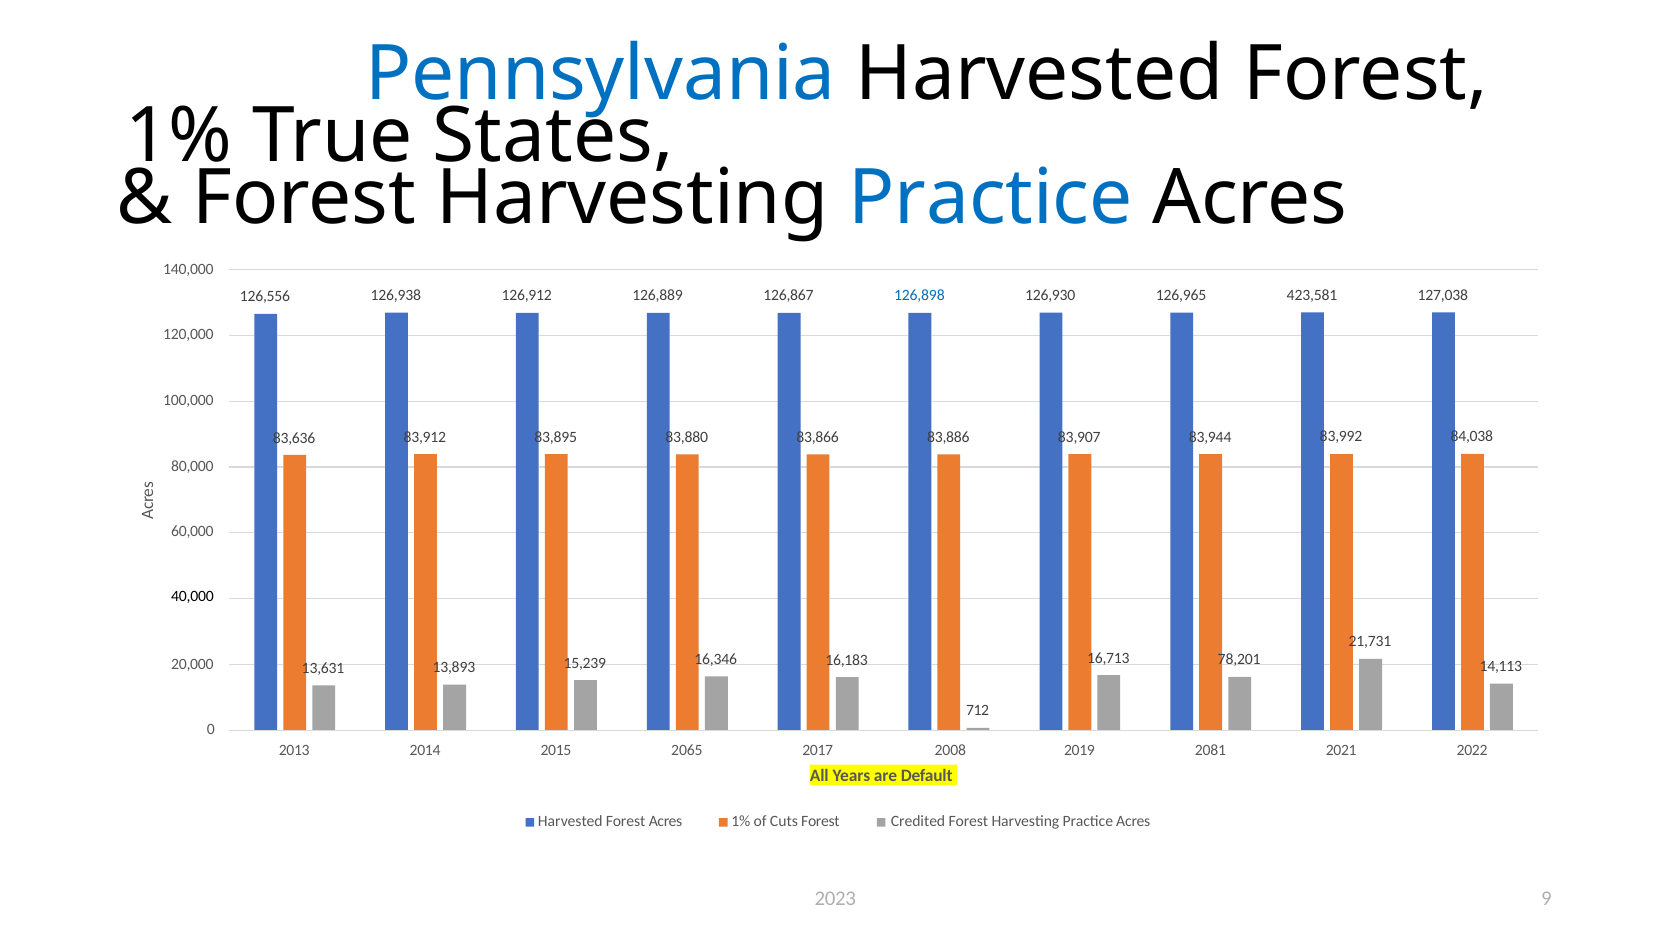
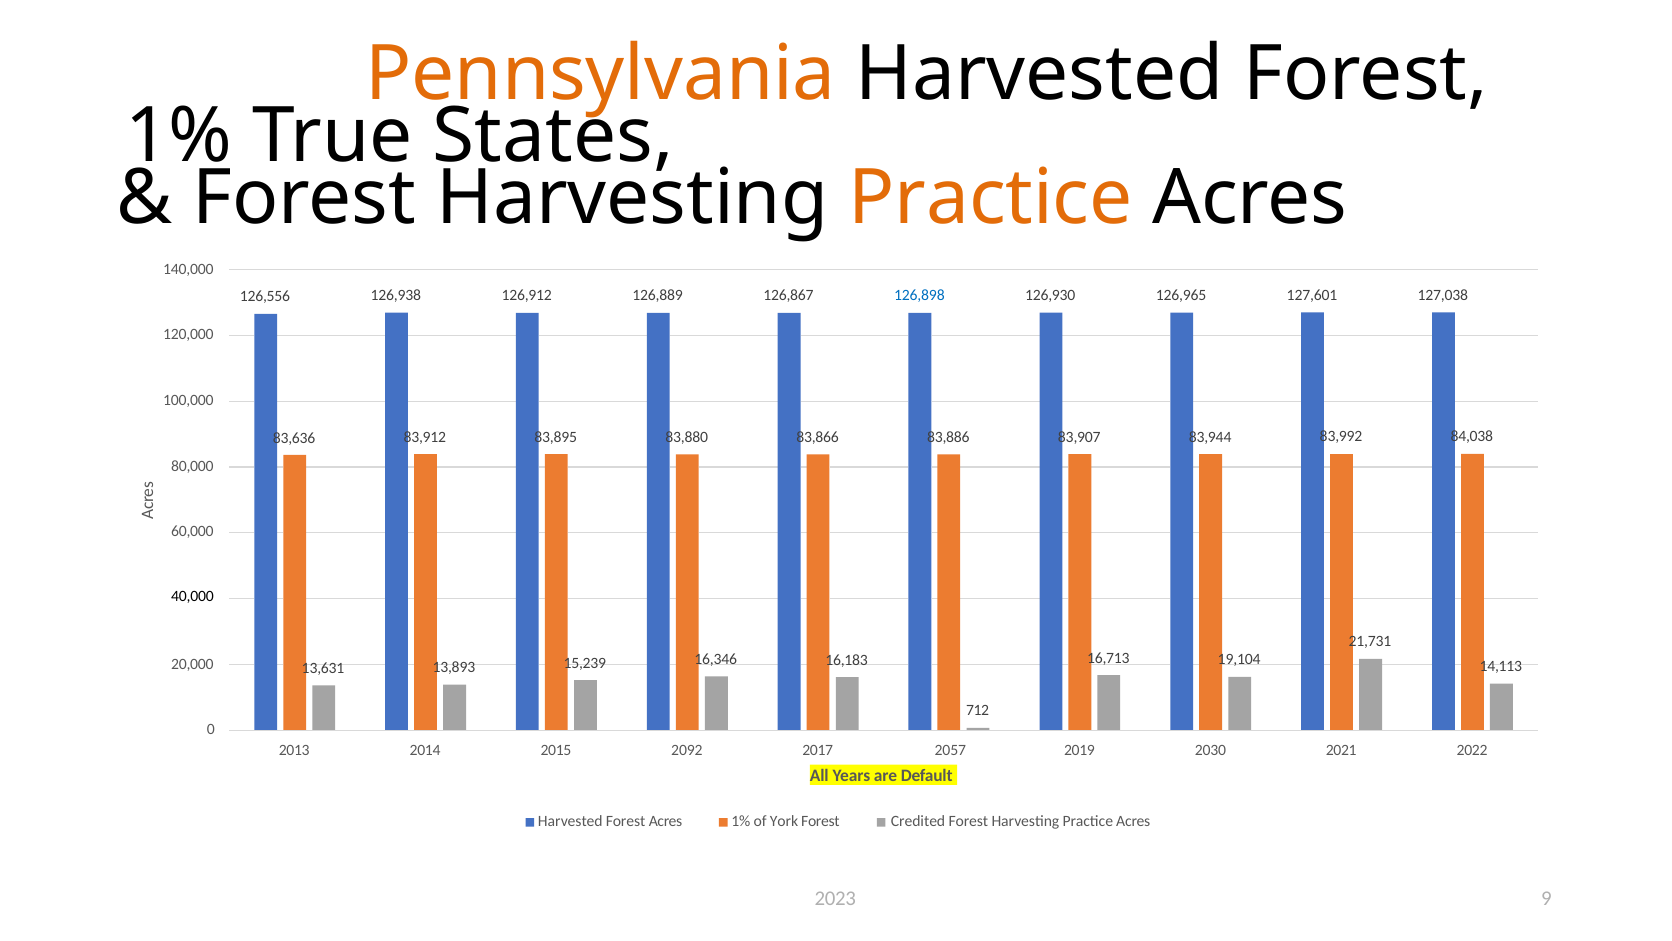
Pennsylvania colour: blue -> orange (601, 74)
Practice colour: blue -> orange (991, 198)
423,581: 423,581 -> 127,601 (1312, 295)
78,201: 78,201 -> 19,104 (1239, 659)
2065: 2065 -> 2092 (687, 750)
2008: 2008 -> 2057 (950, 750)
2081: 2081 -> 2030 (1210, 750)
Cuts: Cuts -> York (784, 821)
